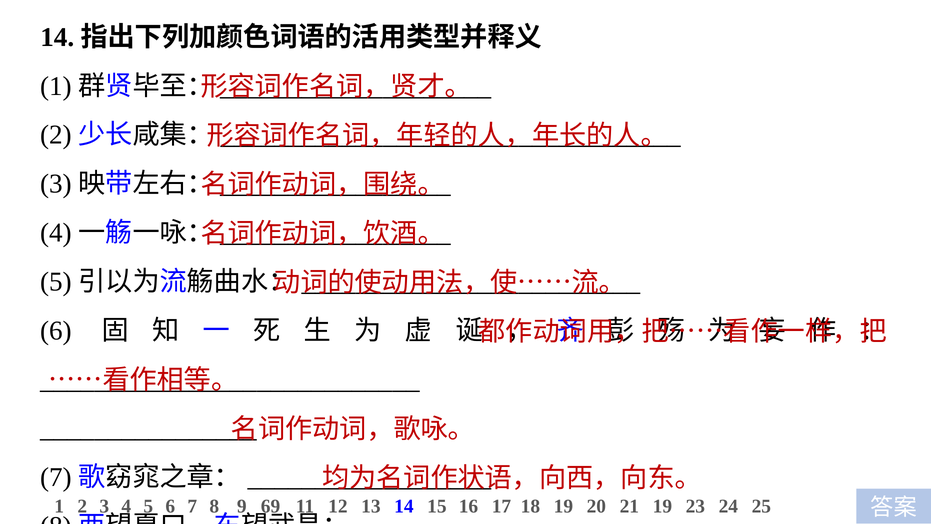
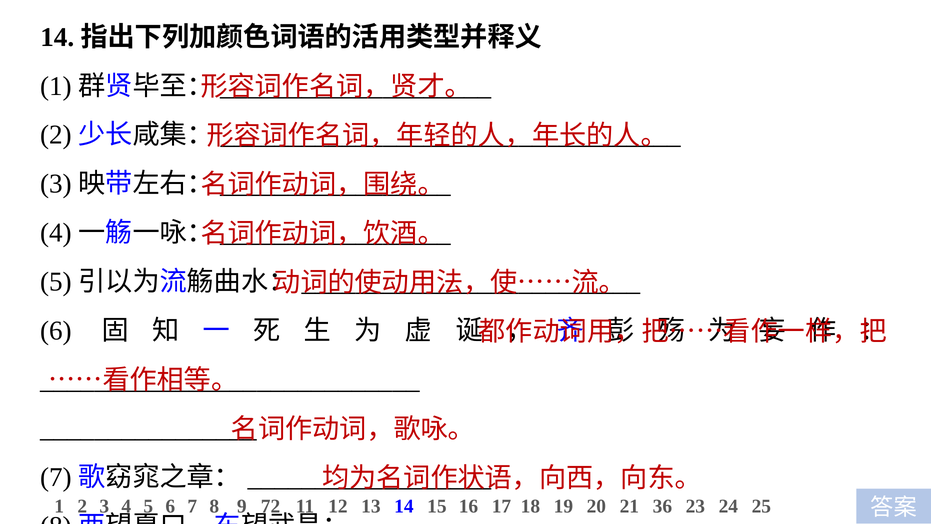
69: 69 -> 72 (271, 506)
21 19: 19 -> 36 (662, 506)
